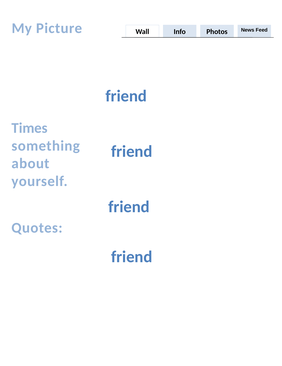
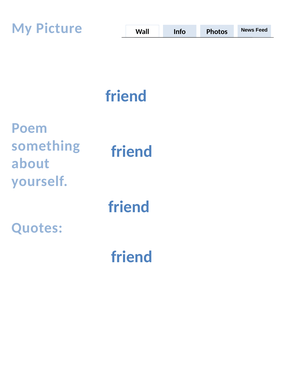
Times: Times -> Poem (30, 128)
